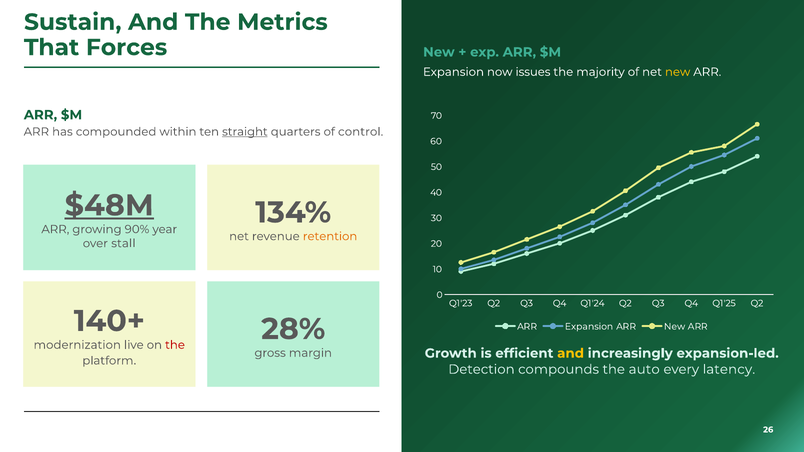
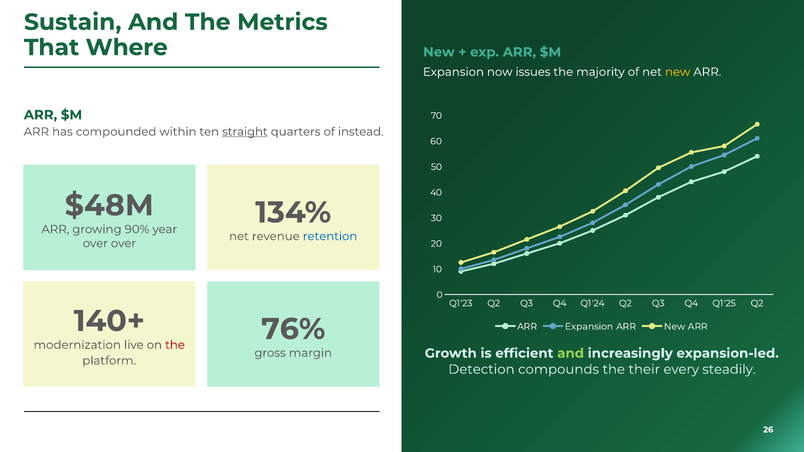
Forces: Forces -> Where (127, 47)
control: control -> instead (361, 132)
$48M underline: present -> none (109, 206)
retention colour: orange -> blue (330, 236)
over stall: stall -> over (123, 243)
28%: 28% -> 76% (293, 329)
and colour: yellow -> light green (571, 353)
auto: auto -> their (644, 370)
latency: latency -> steadily (729, 370)
